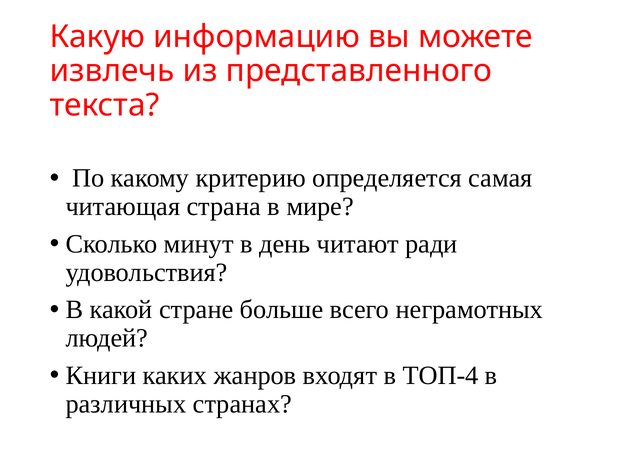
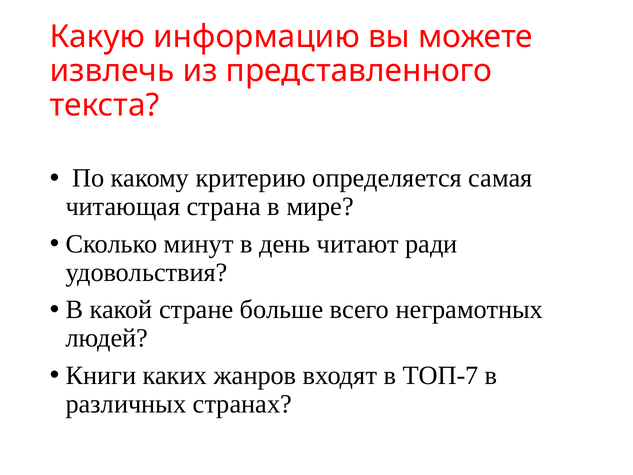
ТОП-4: ТОП-4 -> ТОП-7 (441, 375)
